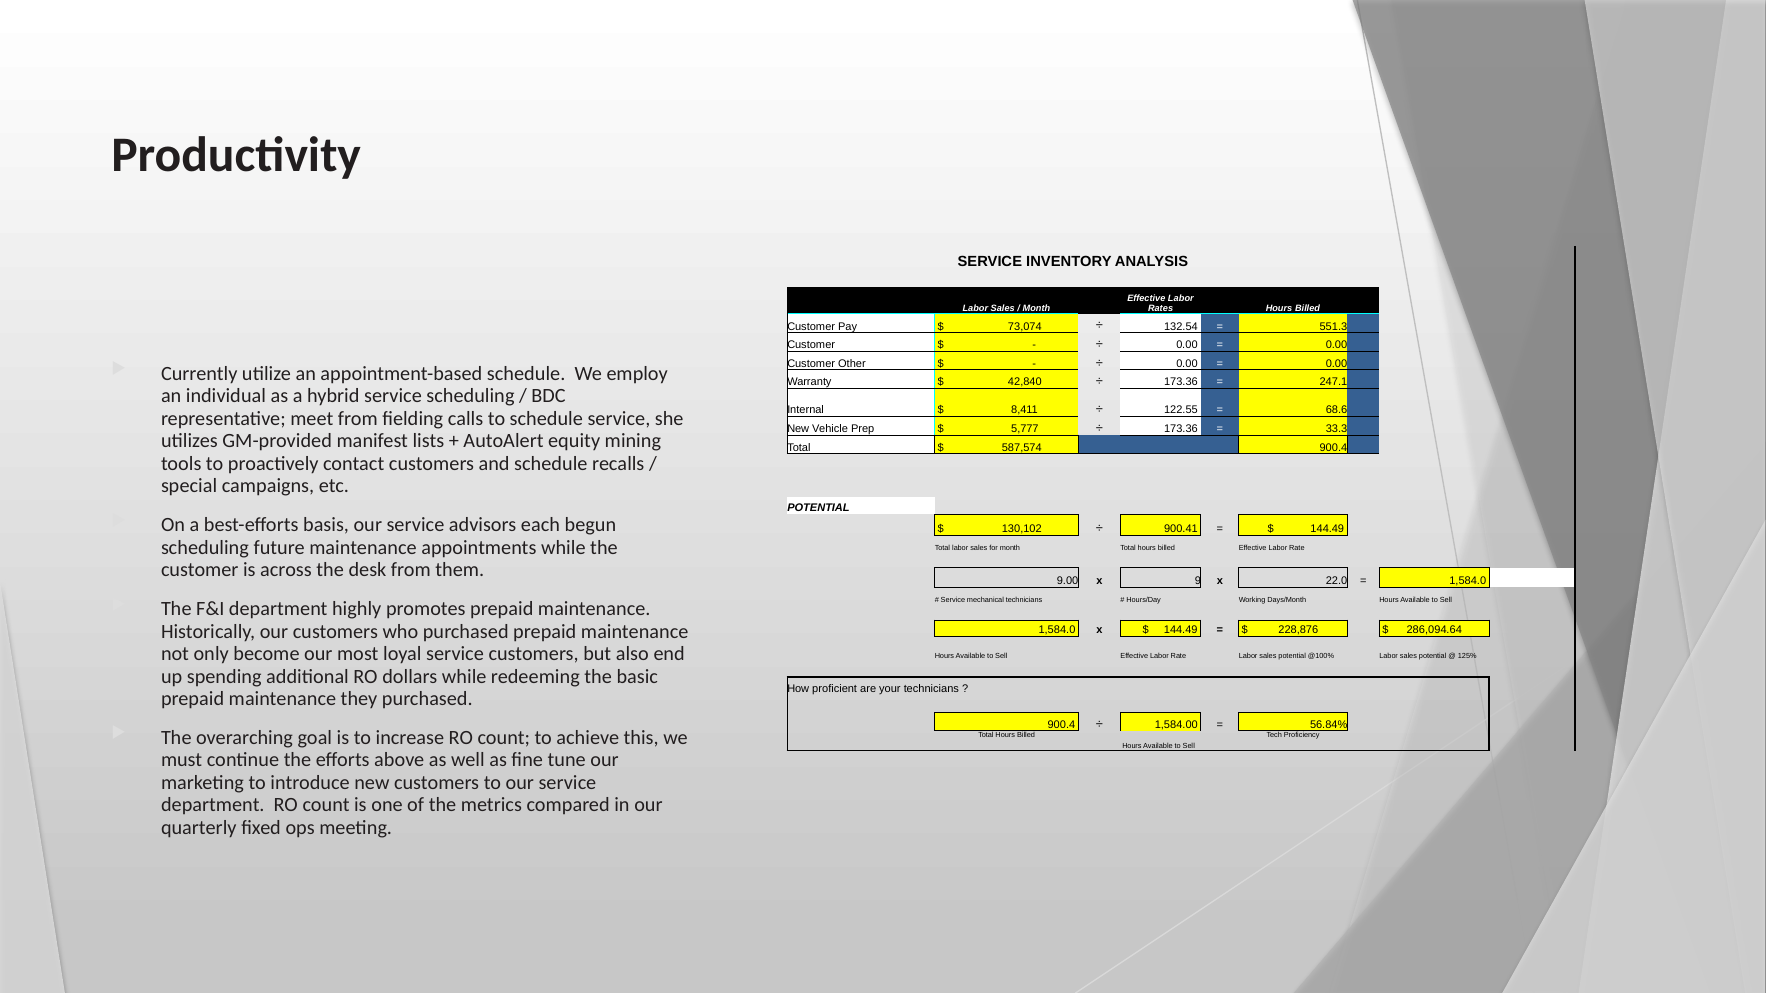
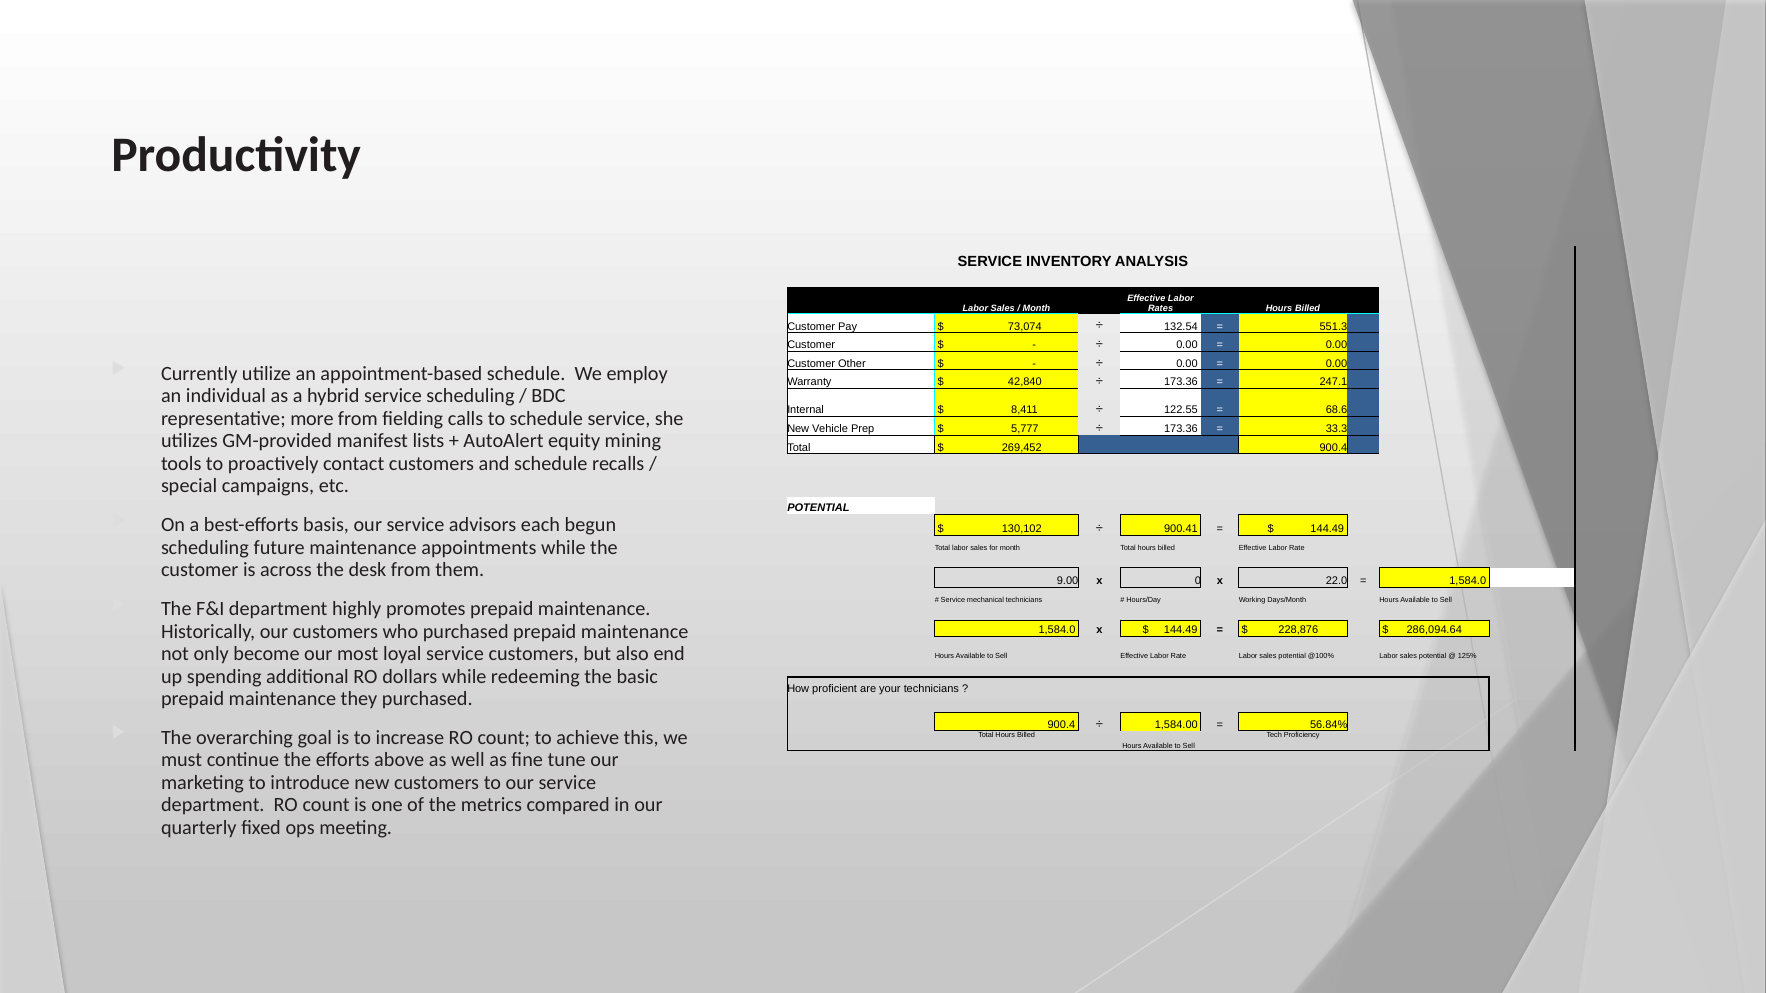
meet: meet -> more (312, 419)
587,574: 587,574 -> 269,452 (1022, 448)
9: 9 -> 0 (1198, 581)
